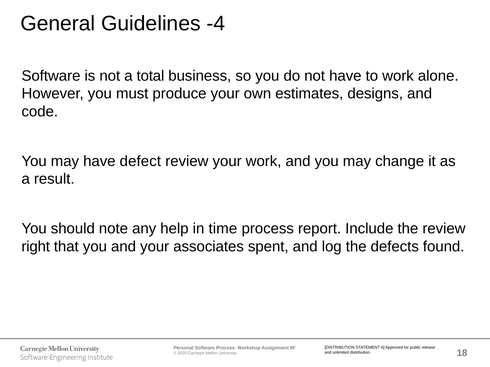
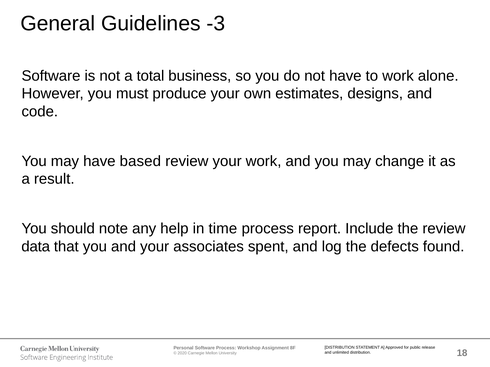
-4: -4 -> -3 (216, 24)
defect: defect -> based (140, 161)
right: right -> data (36, 247)
